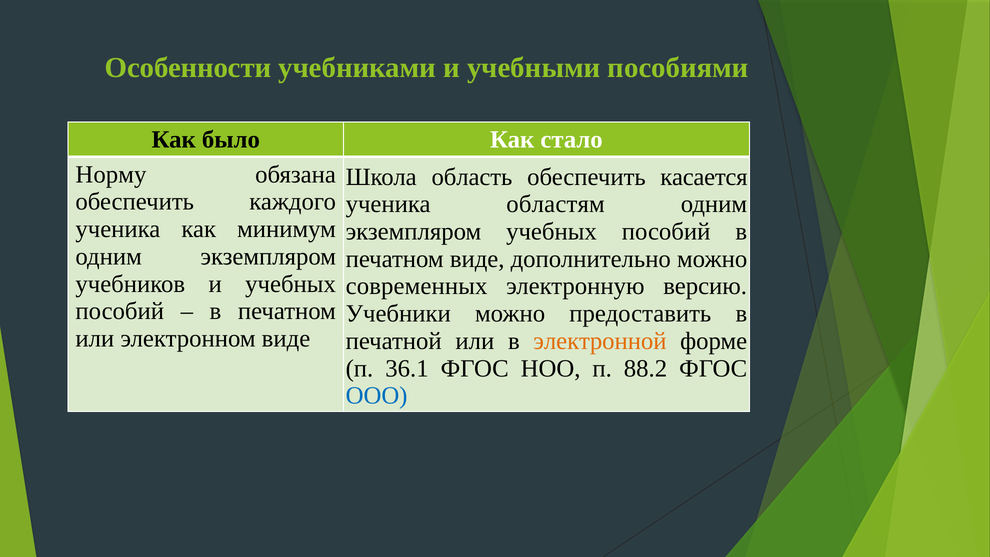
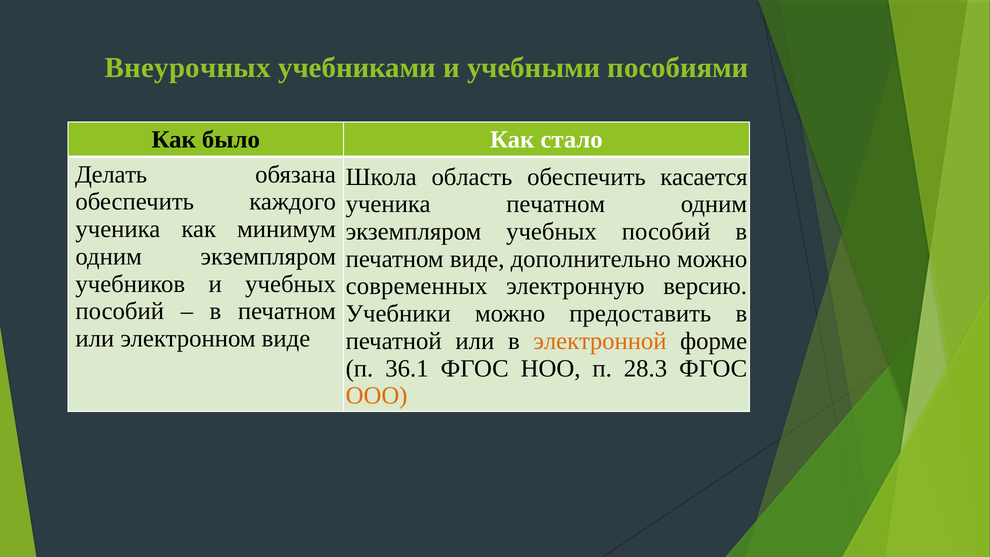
Особенности: Особенности -> Внеурочных (188, 68)
Норму: Норму -> Делать (111, 174)
ученика областям: областям -> печатном (556, 204)
88.2: 88.2 -> 28.3 (646, 368)
ООО colour: blue -> orange (377, 396)
